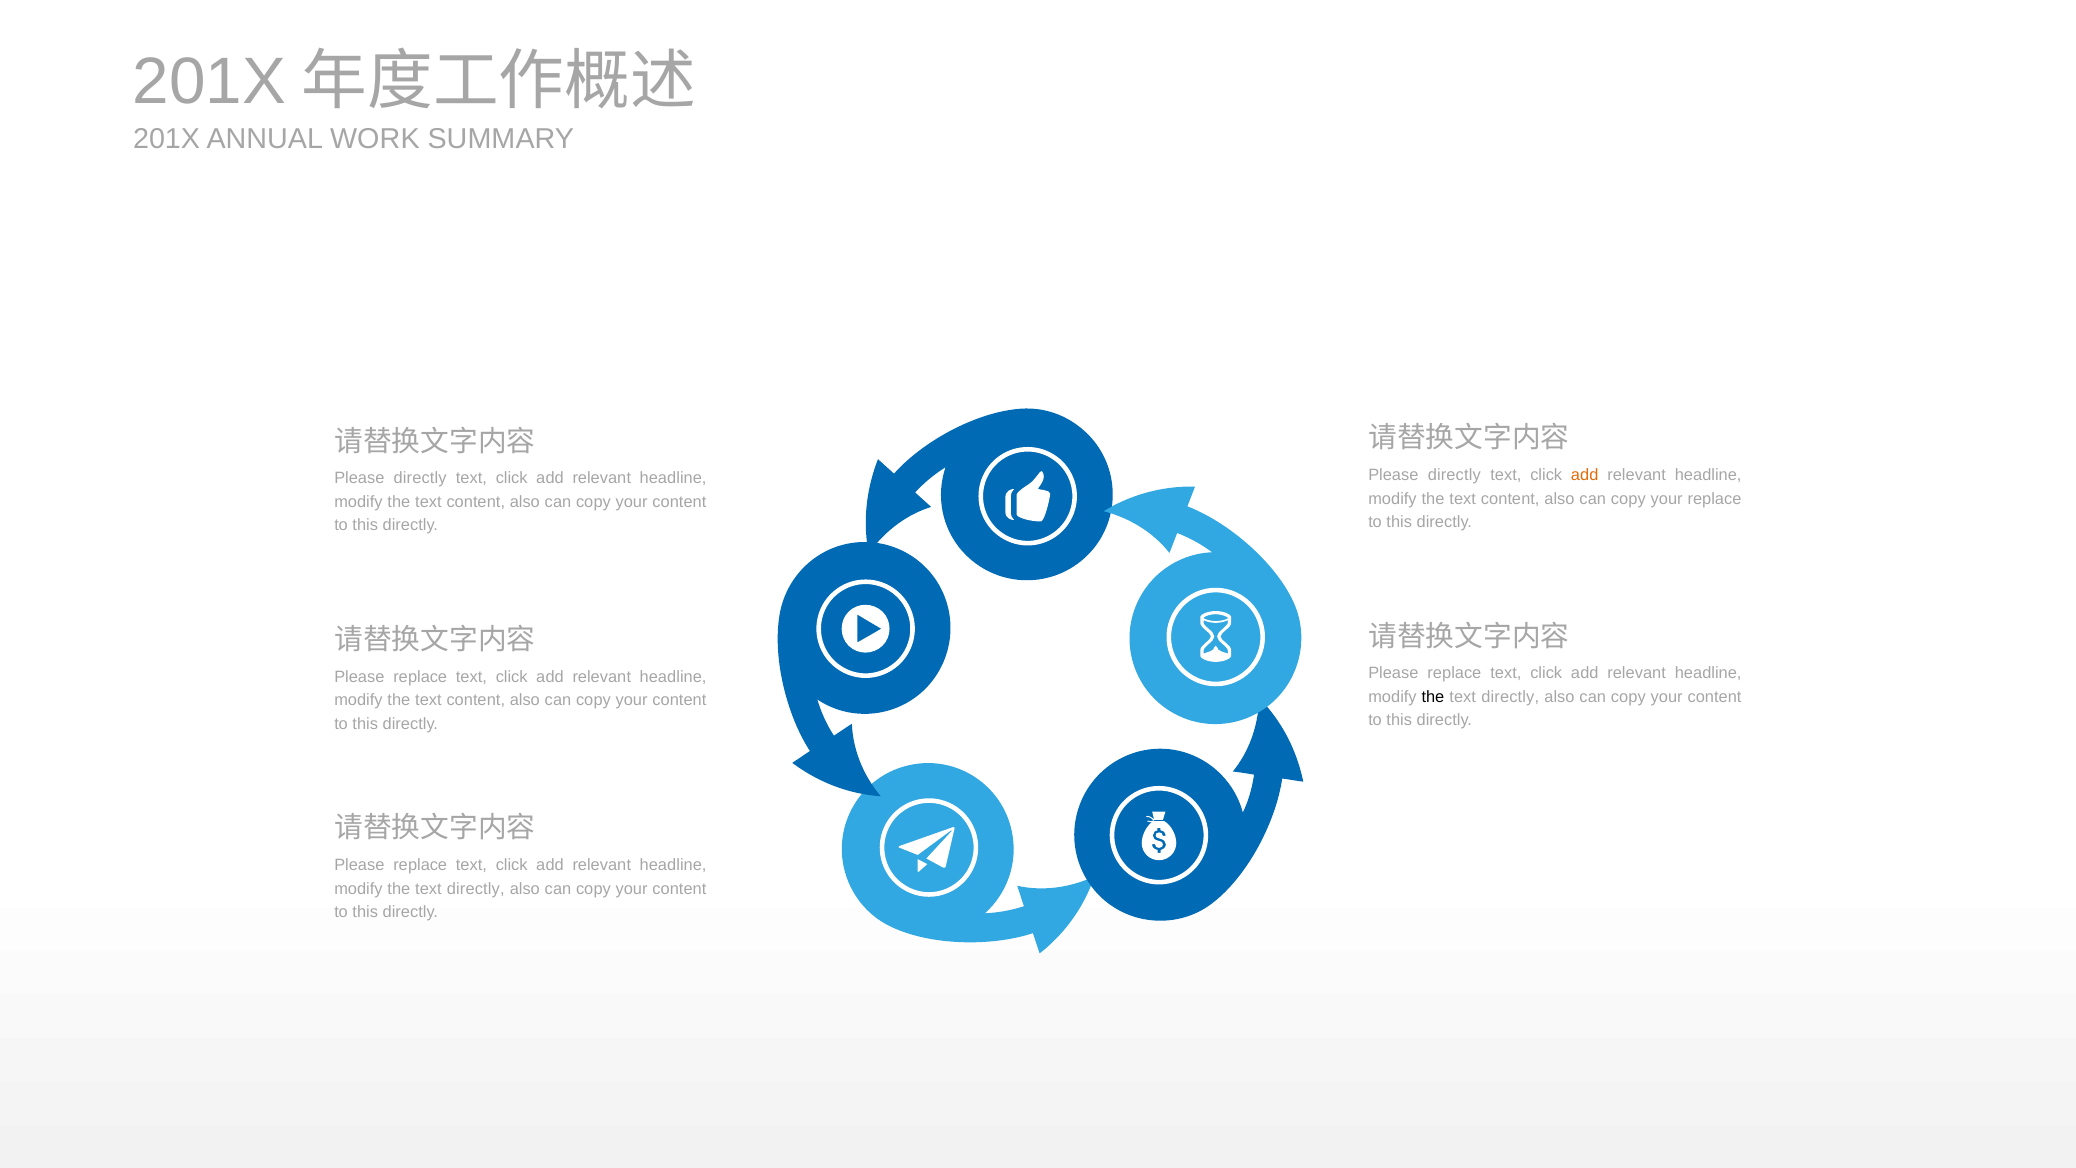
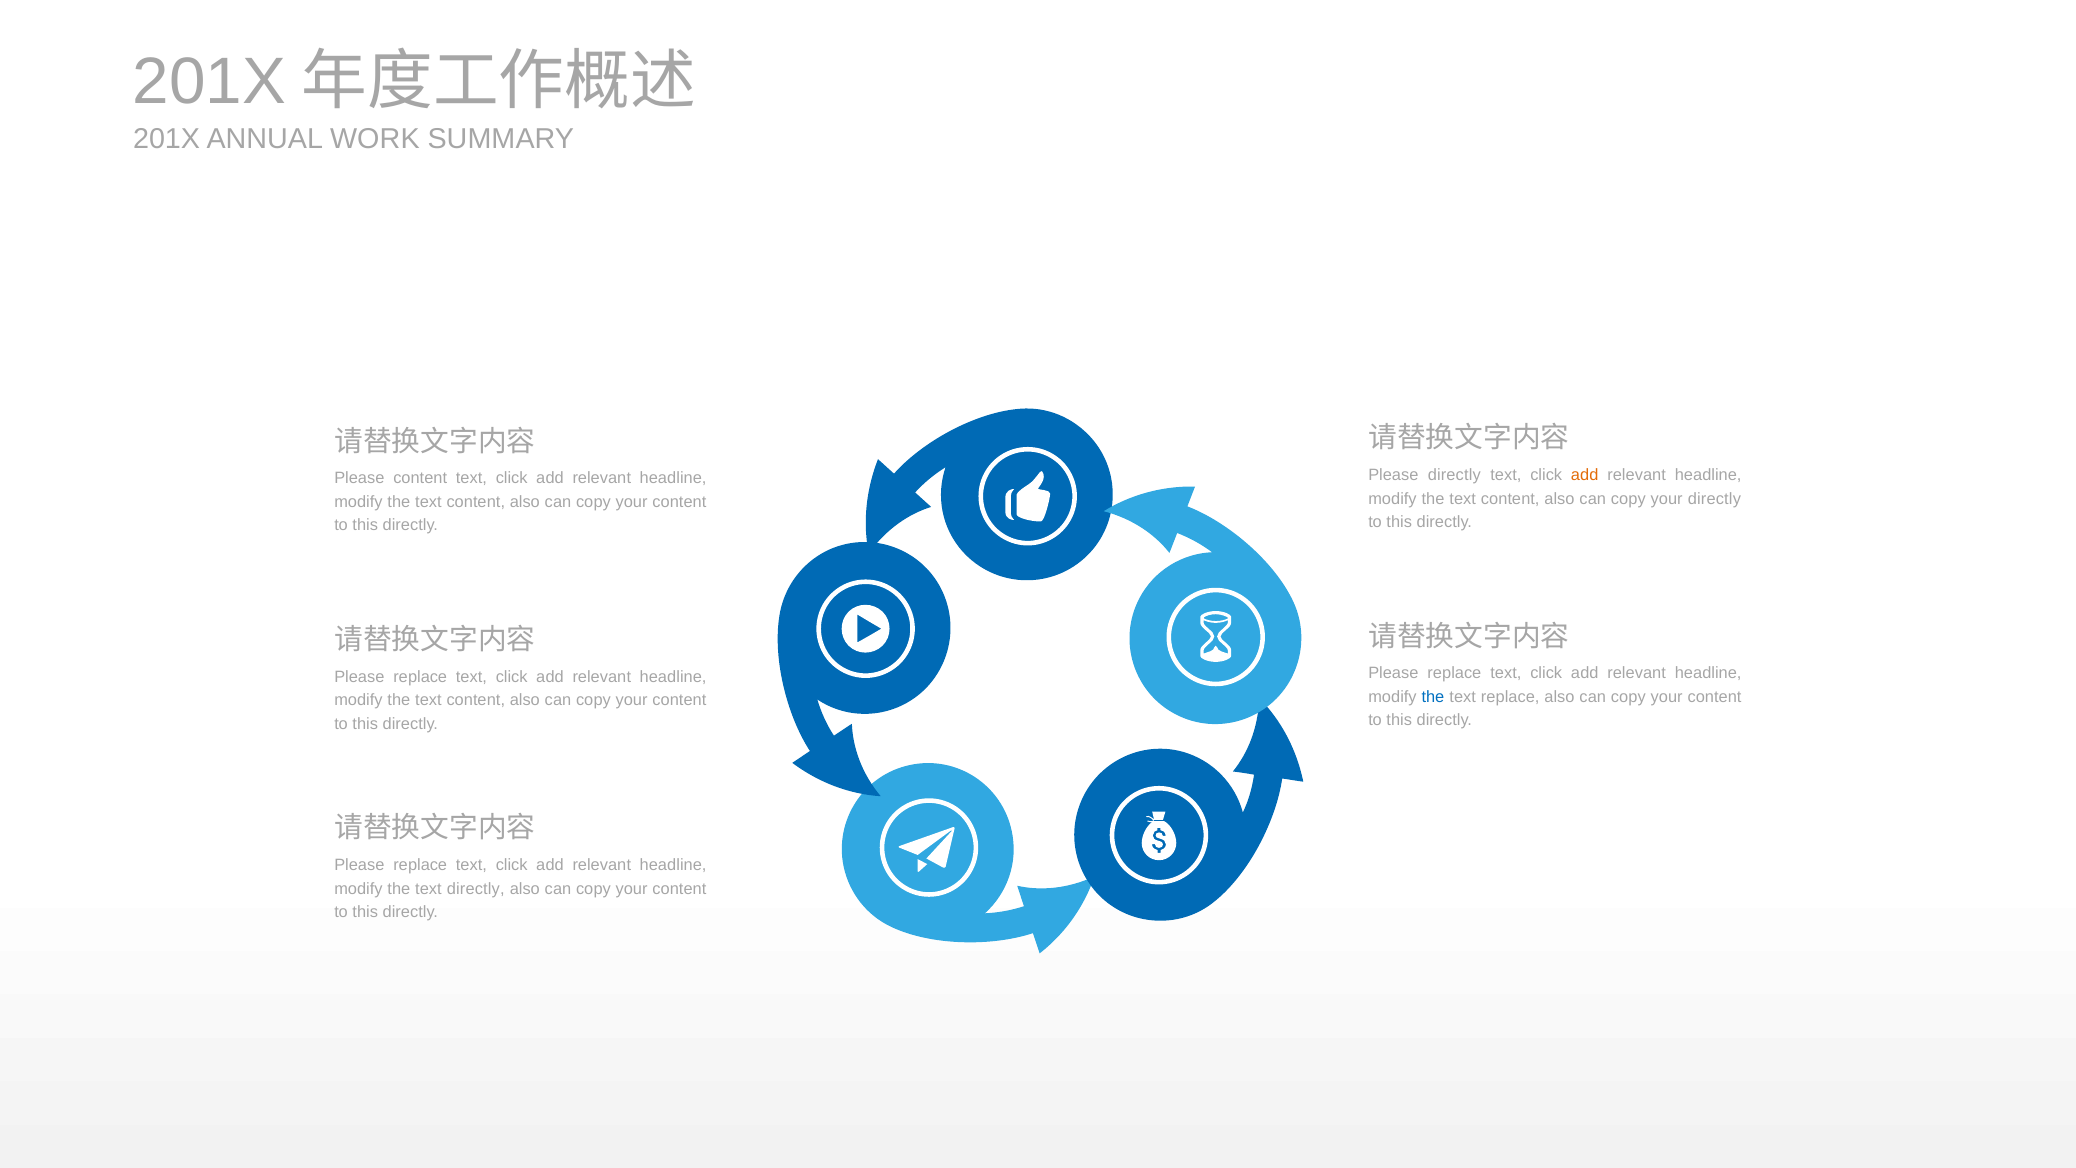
directly: directly -> content (420, 478)
your replace: replace -> directly (1714, 499)
the colour: black -> blue (1433, 697)
directly: directly -> replace (1510, 697)
